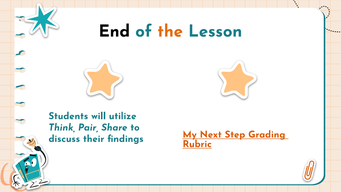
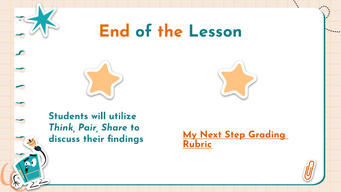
End colour: black -> orange (114, 31)
